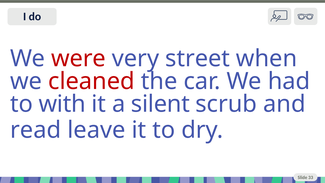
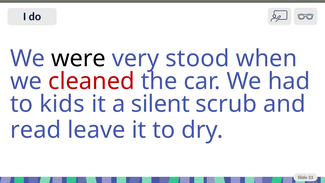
were colour: red -> black (78, 58)
street: street -> stood (197, 58)
with: with -> kids (62, 104)
